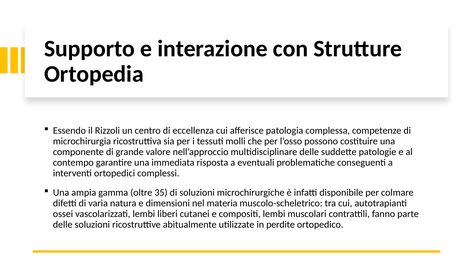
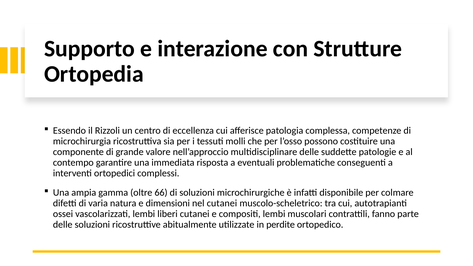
35: 35 -> 66 (161, 193)
nel materia: materia -> cutanei (222, 203)
